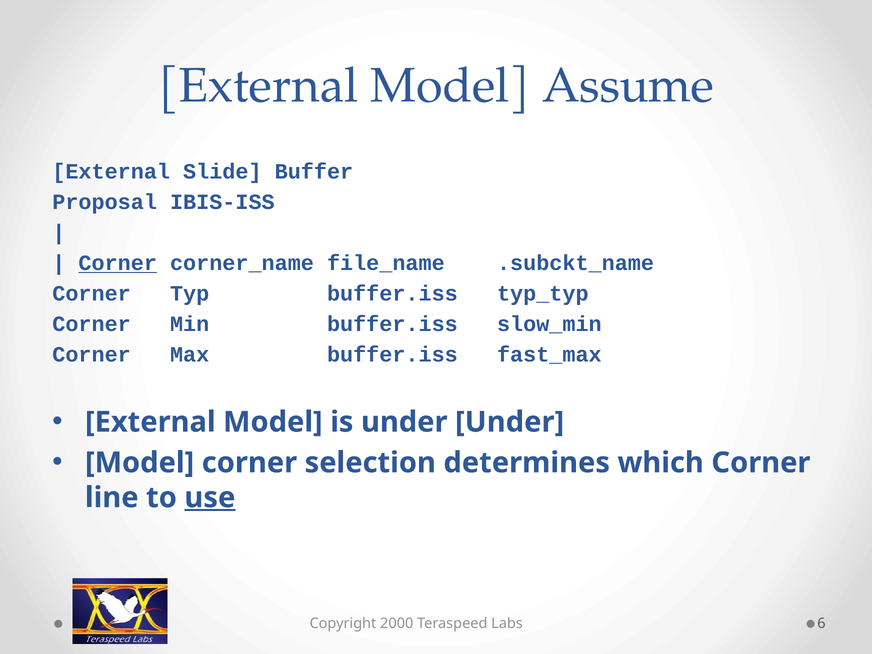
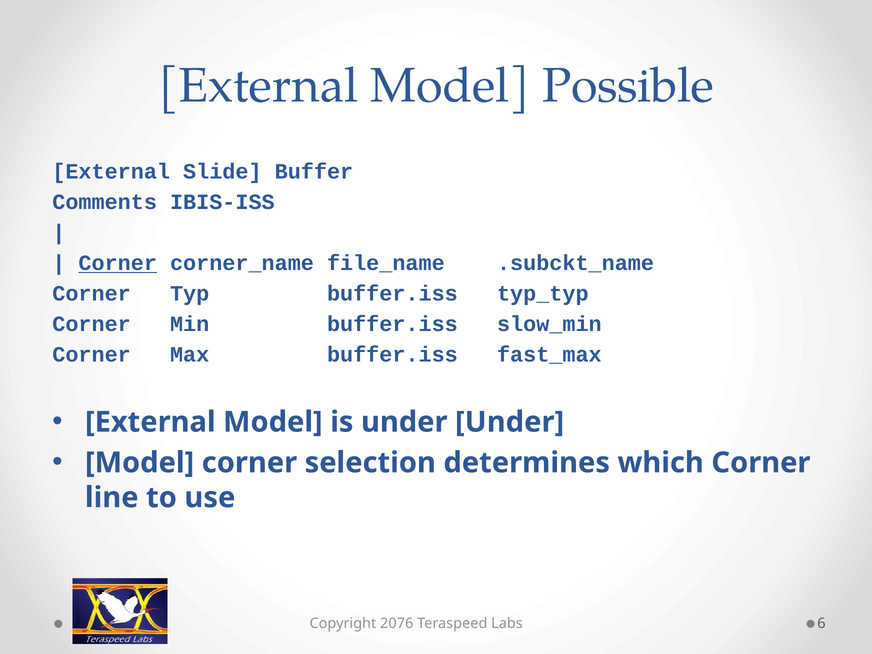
Assume: Assume -> Possible (628, 86)
Proposal: Proposal -> Comments (105, 202)
use underline: present -> none (210, 498)
2000: 2000 -> 2076 (397, 624)
